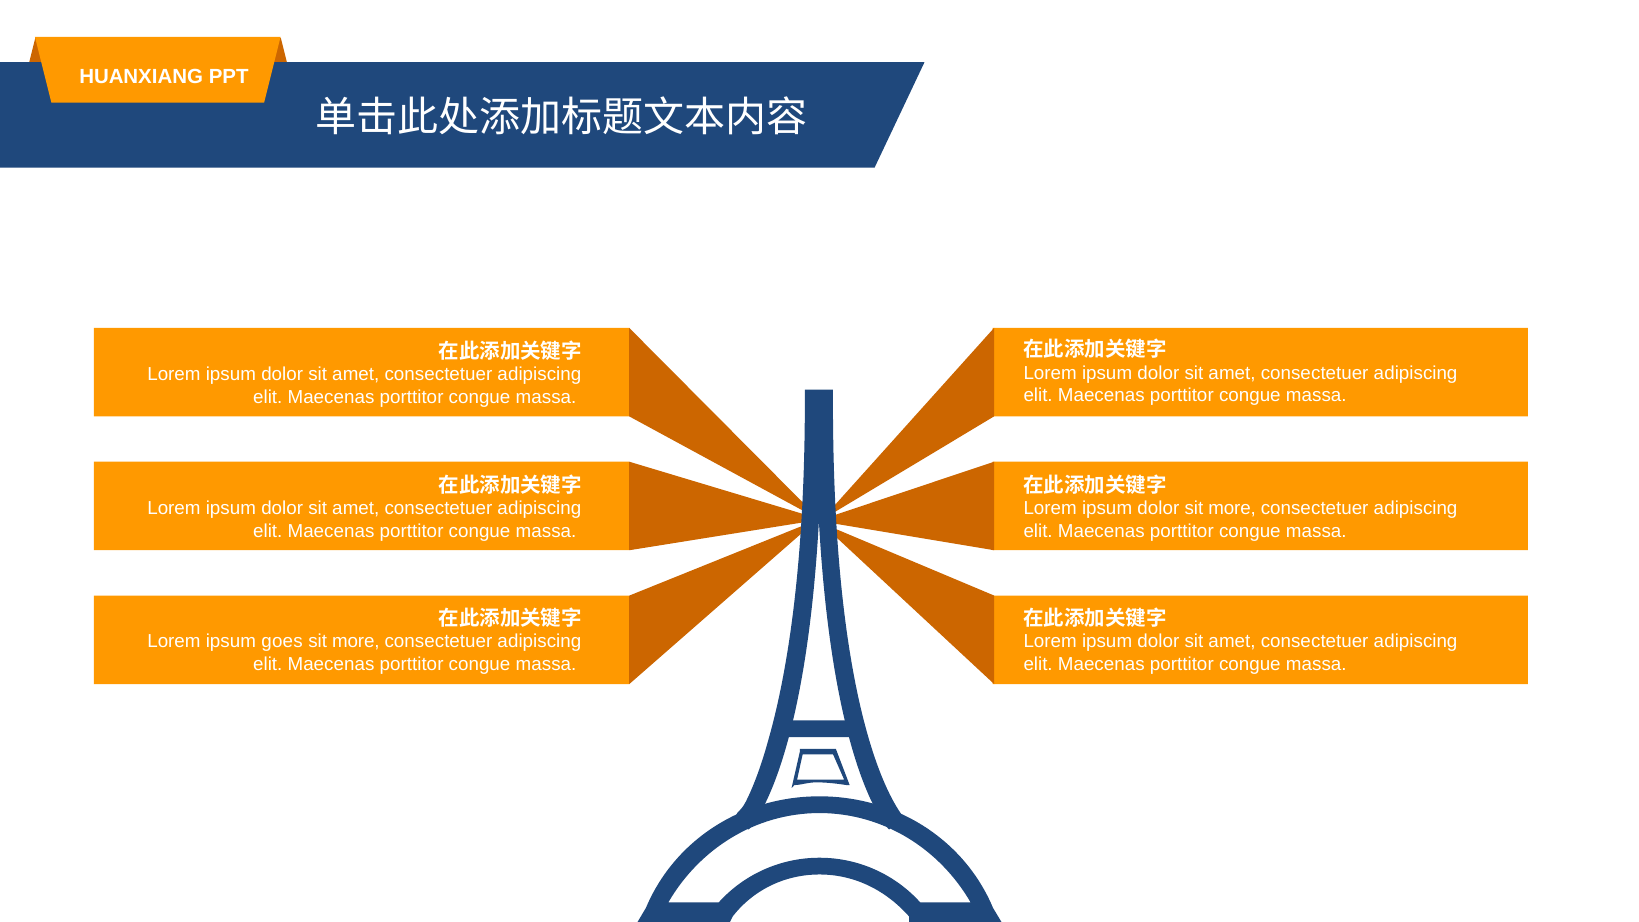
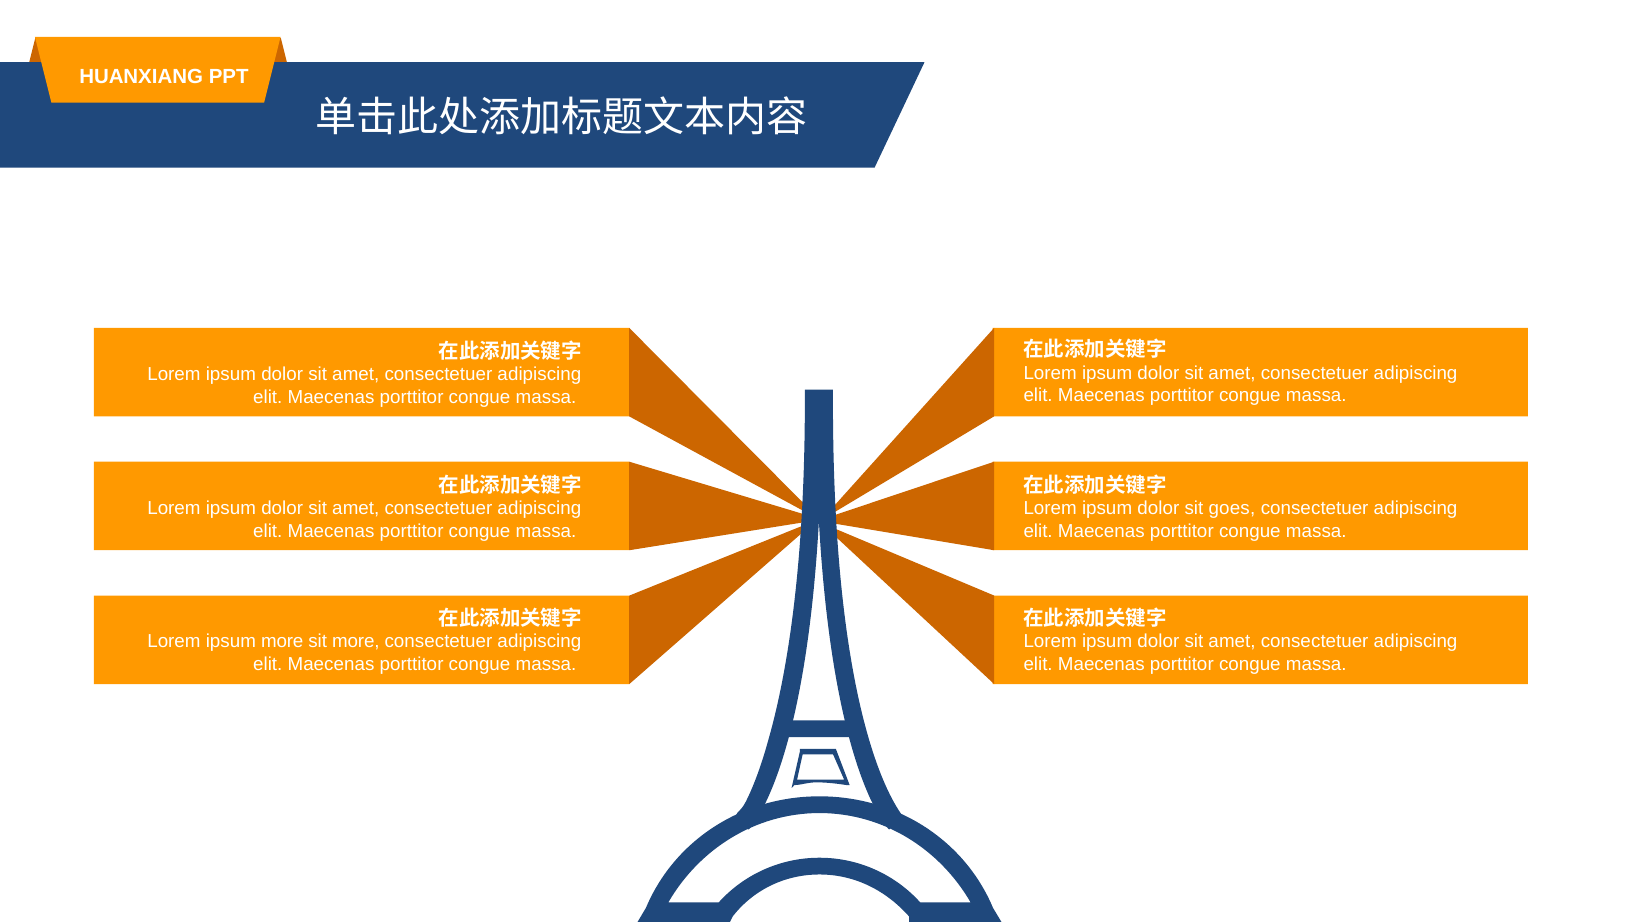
dolor sit more: more -> goes (1232, 509)
ipsum goes: goes -> more (282, 642)
